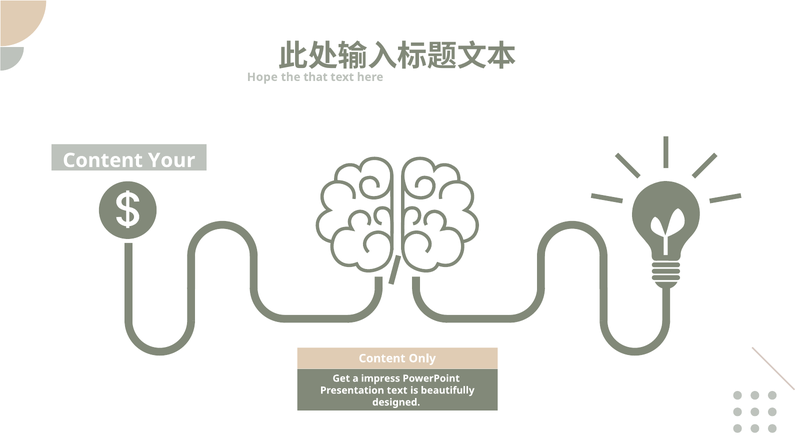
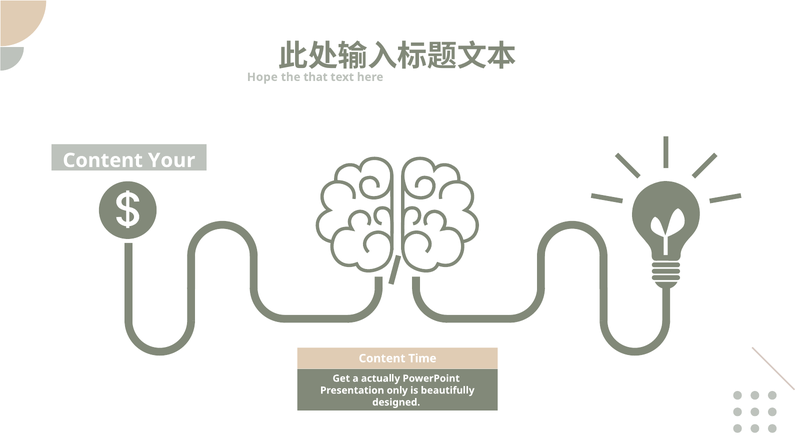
Only: Only -> Time (422, 359)
impress: impress -> actually (381, 379)
Presentation text: text -> only (397, 391)
